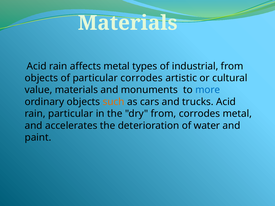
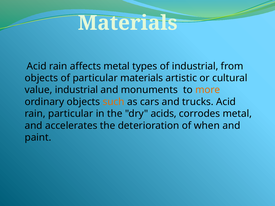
particular corrodes: corrodes -> materials (142, 78)
value materials: materials -> industrial (76, 90)
more colour: blue -> orange (208, 90)
dry from: from -> acids (164, 114)
water: water -> when (207, 126)
